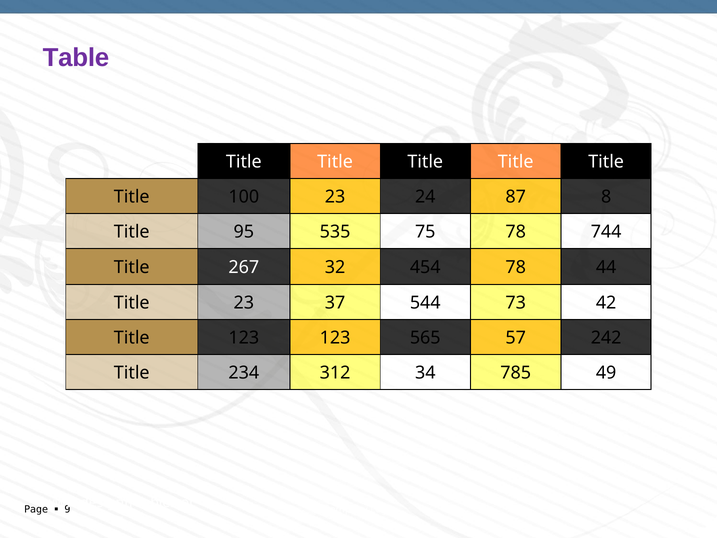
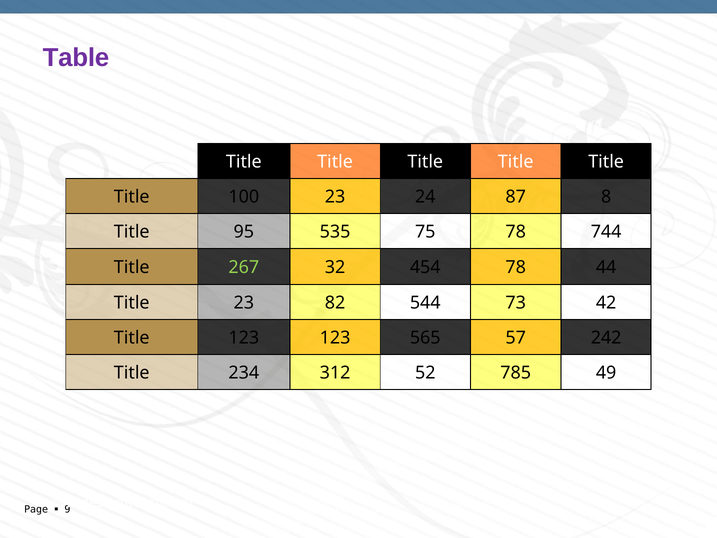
267 colour: white -> light green (244, 267)
37: 37 -> 82 (335, 303)
34: 34 -> 52 (425, 373)
